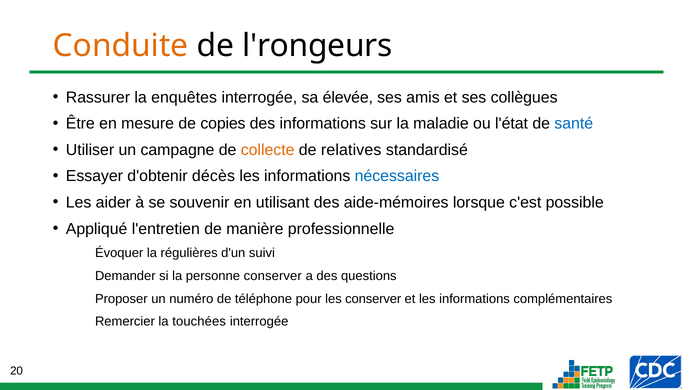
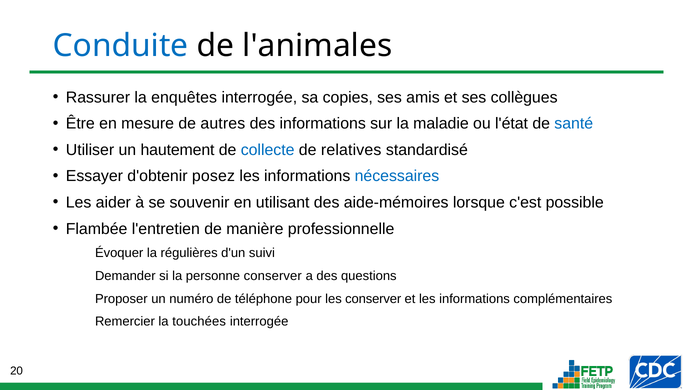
Conduite colour: orange -> blue (121, 46)
l'rongeurs: l'rongeurs -> l'animales (317, 46)
élevée: élevée -> copies (348, 97)
copies: copies -> autres (223, 124)
campagne: campagne -> hautement (178, 150)
collecte colour: orange -> blue (268, 150)
décès: décès -> posez (213, 176)
Appliqué: Appliqué -> Flambée (97, 229)
